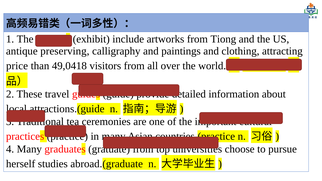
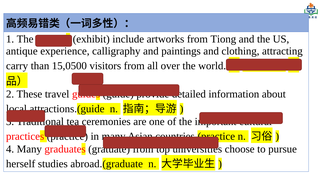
preserving: preserving -> experience (65, 51)
price: price -> carry (17, 66)
49,0418: 49,0418 -> 15,0500 (69, 66)
